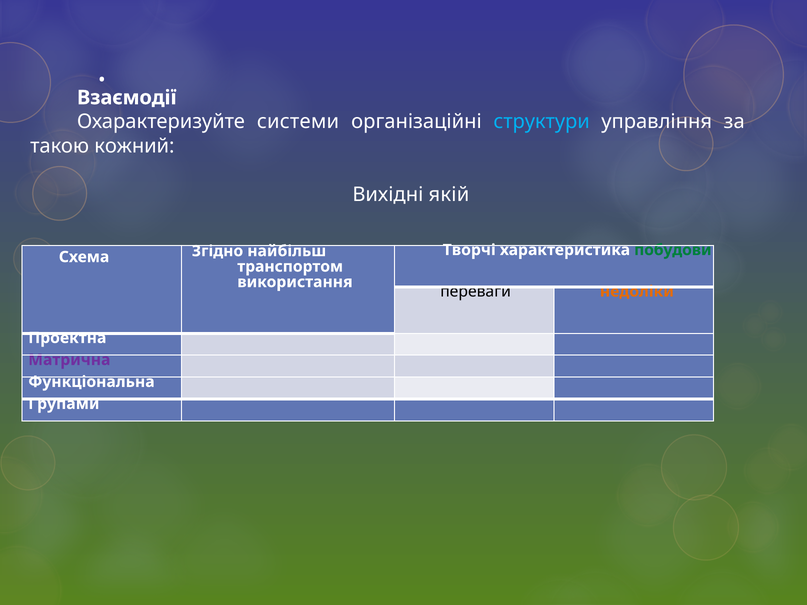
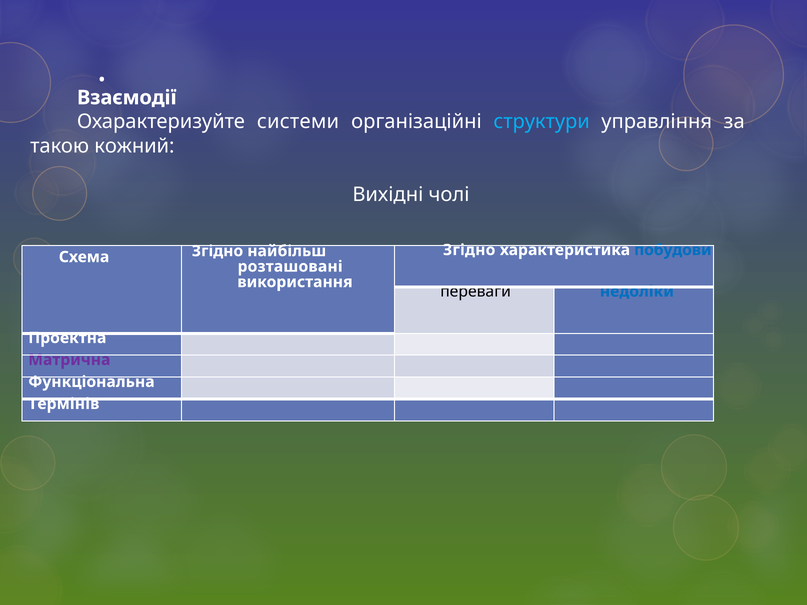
якій: якій -> чолі (449, 194)
Творчі: Творчі -> Згідно (469, 250)
побудови colour: green -> blue (673, 250)
транспортом: транспортом -> розташовані (290, 267)
недоліки colour: orange -> blue (637, 292)
Групами: Групами -> Термінів (64, 404)
